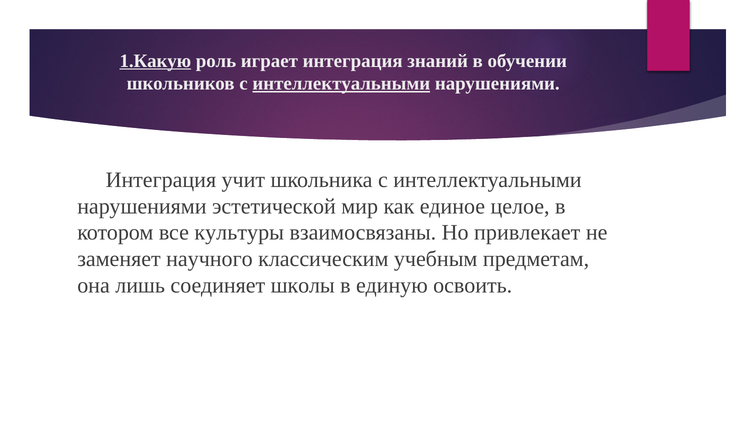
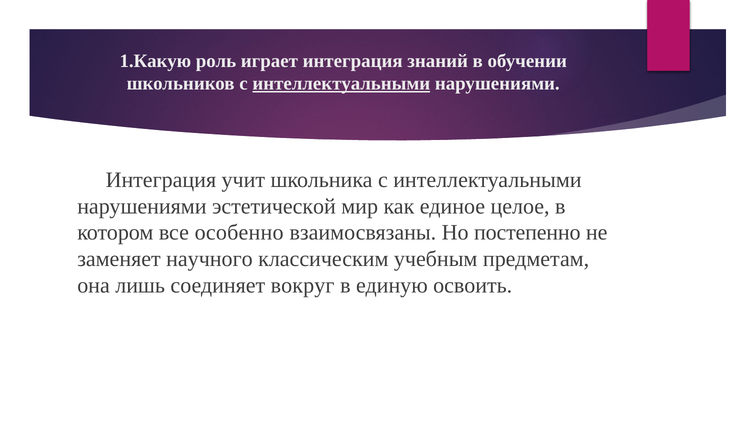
1.Какую underline: present -> none (155, 61)
культуры: культуры -> особенно (239, 233)
привлекает: привлекает -> постепенно (527, 233)
школы: школы -> вокруг (303, 286)
